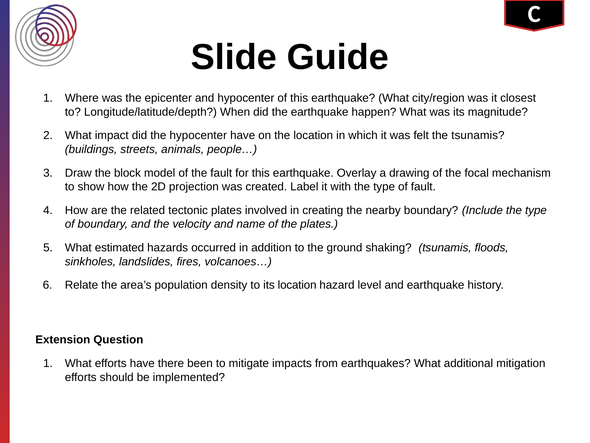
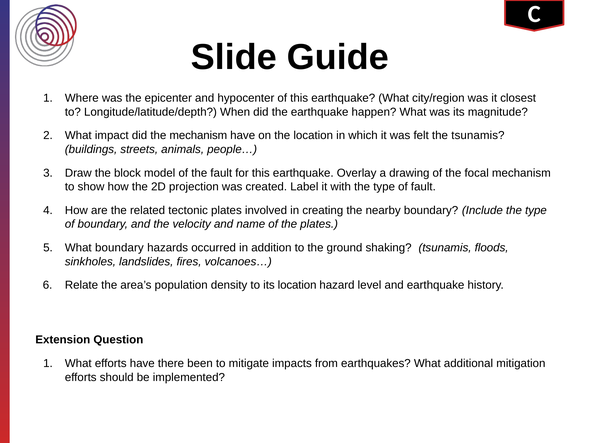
the hypocenter: hypocenter -> mechanism (198, 135)
What estimated: estimated -> boundary (119, 247)
